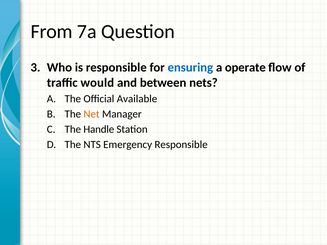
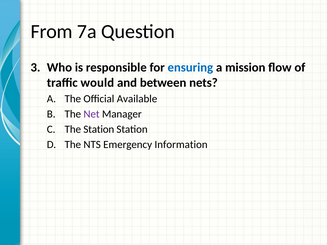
operate: operate -> mission (245, 67)
Net colour: orange -> purple (92, 114)
The Handle: Handle -> Station (99, 129)
Emergency Responsible: Responsible -> Information (181, 145)
